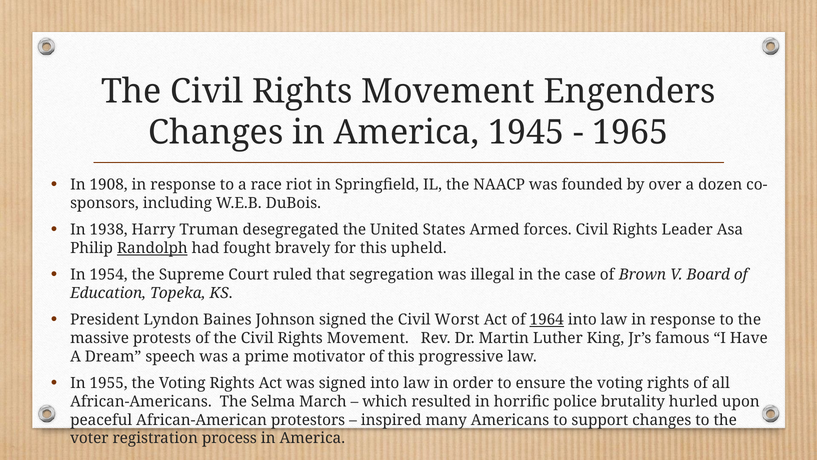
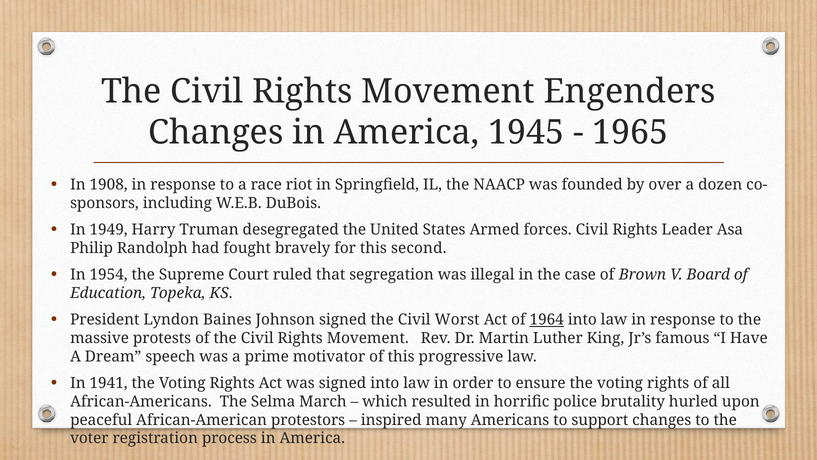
1938: 1938 -> 1949 (109, 230)
Randolph underline: present -> none (152, 248)
upheld: upheld -> second (419, 248)
1955: 1955 -> 1941 (109, 383)
